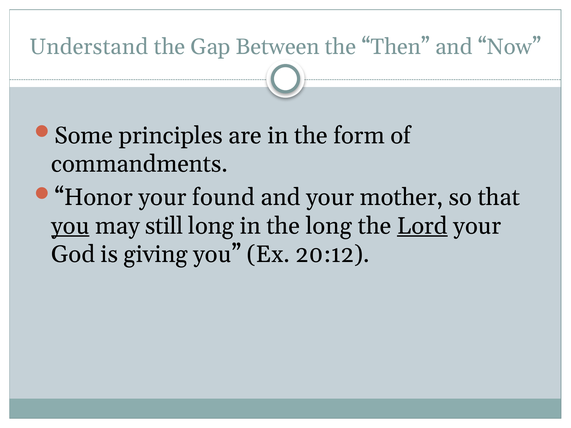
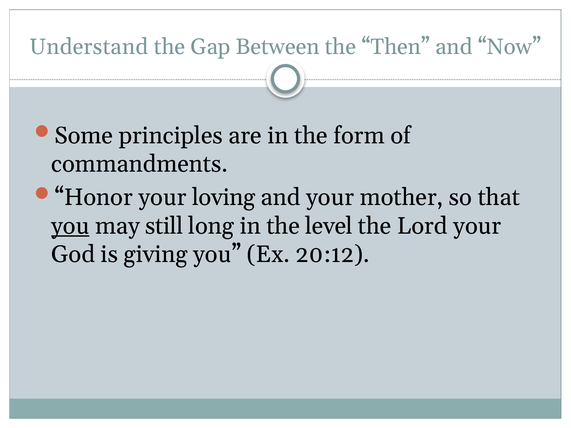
found: found -> loving (224, 197)
the long: long -> level (329, 226)
Lord underline: present -> none (422, 226)
